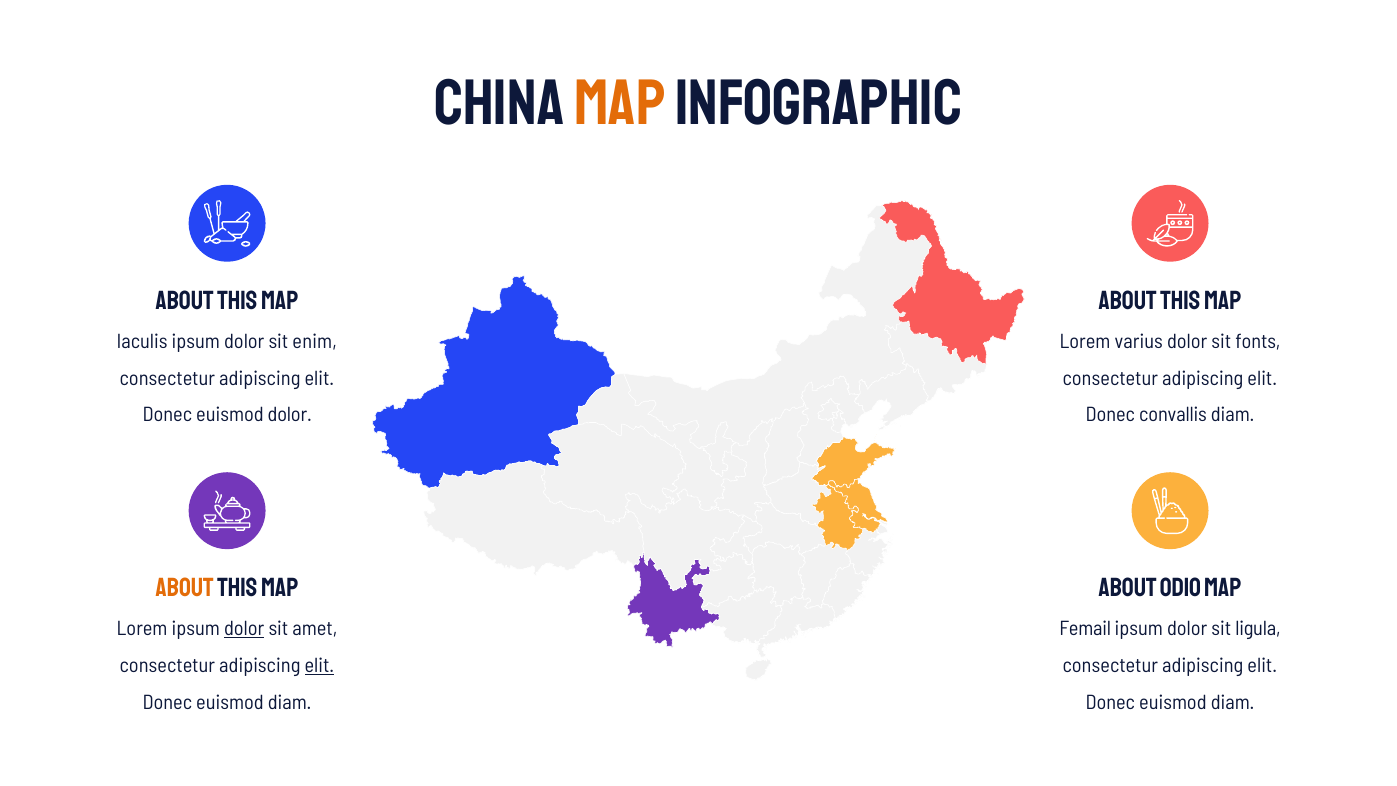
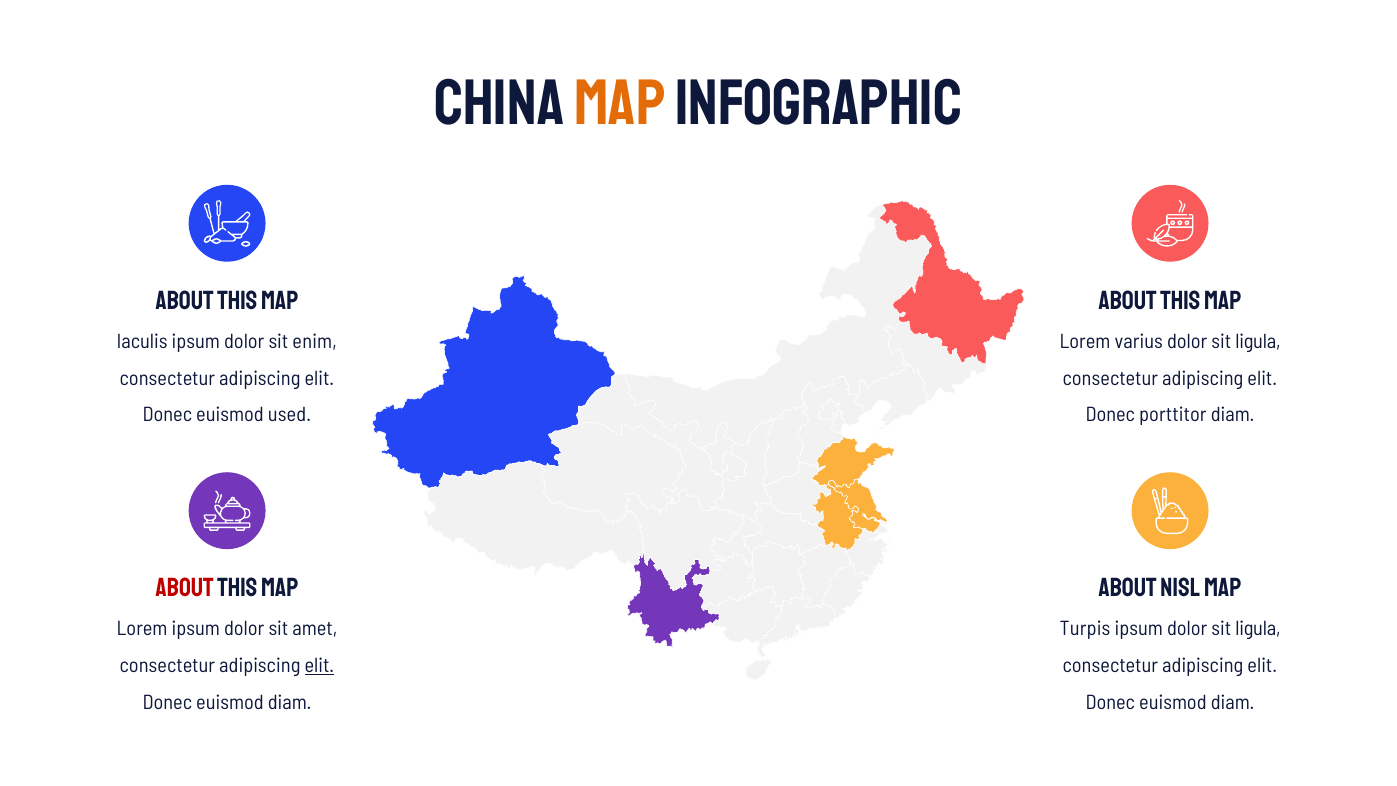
fonts: fonts -> ligula (1258, 342)
euismod dolor: dolor -> used (290, 415)
convallis: convallis -> porttitor (1173, 415)
About colour: orange -> red (185, 588)
Odio: Odio -> Nisl (1180, 588)
dolor underline: present -> none (244, 629)
Femail: Femail -> Turpis (1085, 629)
